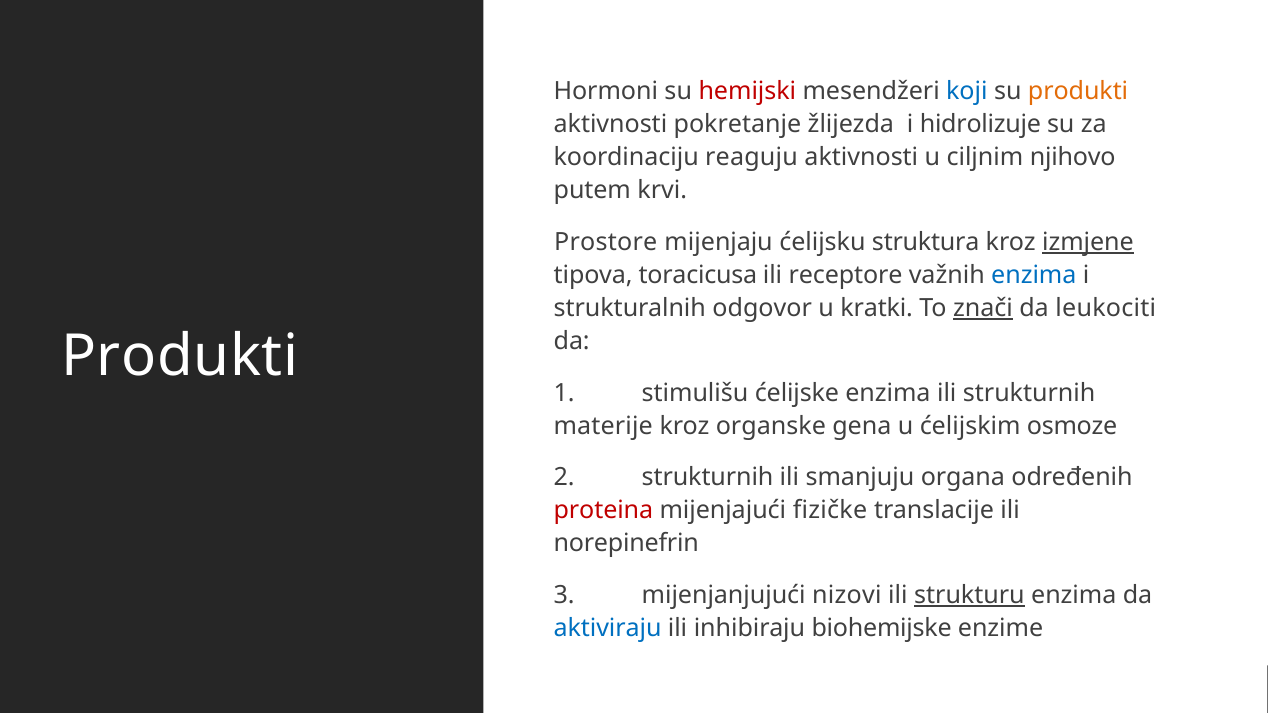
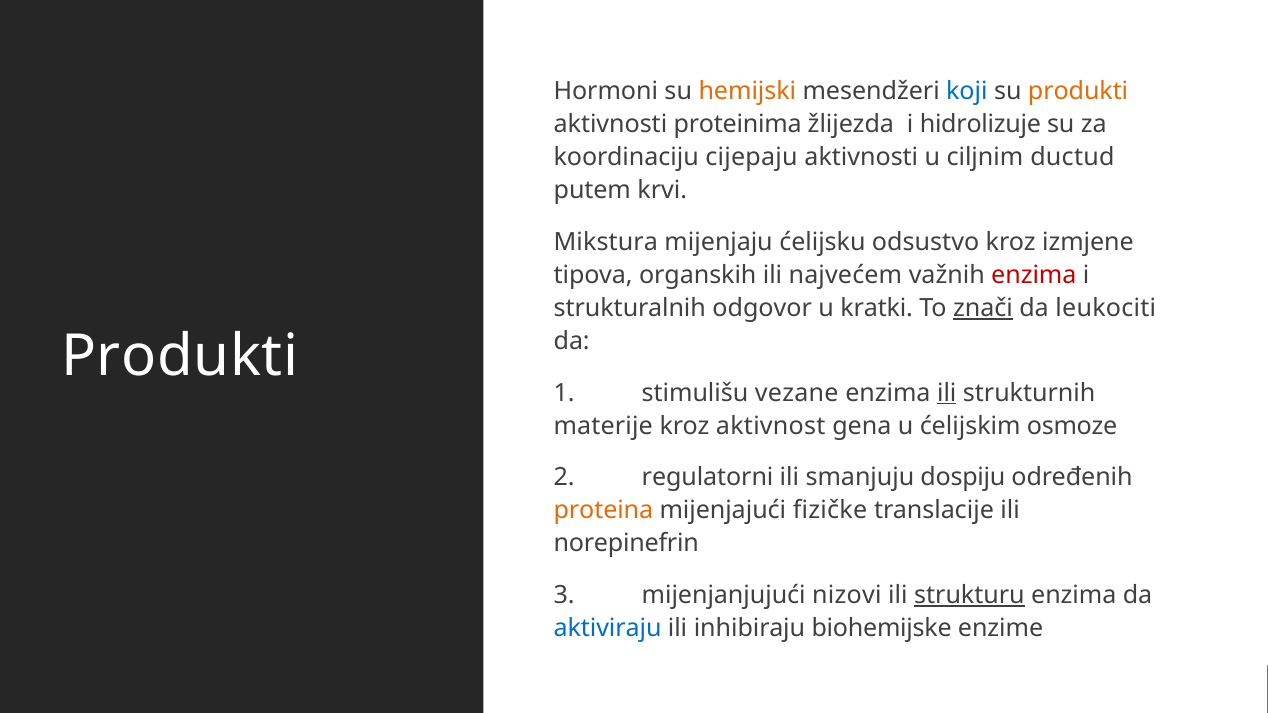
hemijski colour: red -> orange (747, 91)
pokretanje: pokretanje -> proteinima (738, 124)
reaguju: reaguju -> cijepaju (751, 157)
njihovo: njihovo -> ductud (1072, 157)
Prostore: Prostore -> Mikstura (606, 242)
struktura: struktura -> odsustvo (926, 242)
izmjene underline: present -> none (1088, 242)
toracicusa: toracicusa -> organskih (698, 275)
receptore: receptore -> najvećem (845, 275)
enzima colour: blue -> red (1034, 275)
ćelijske: ćelijske -> vezane (797, 393)
ili underline: none -> present (947, 393)
organske: organske -> aktivnost (771, 426)
2 strukturnih: strukturnih -> regulatorni (708, 478)
organa: organa -> dospiju (963, 478)
proteina colour: red -> orange (603, 511)
